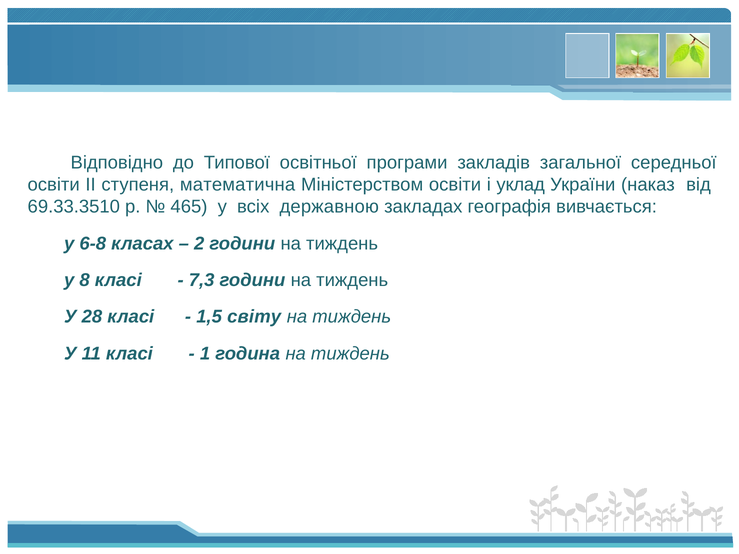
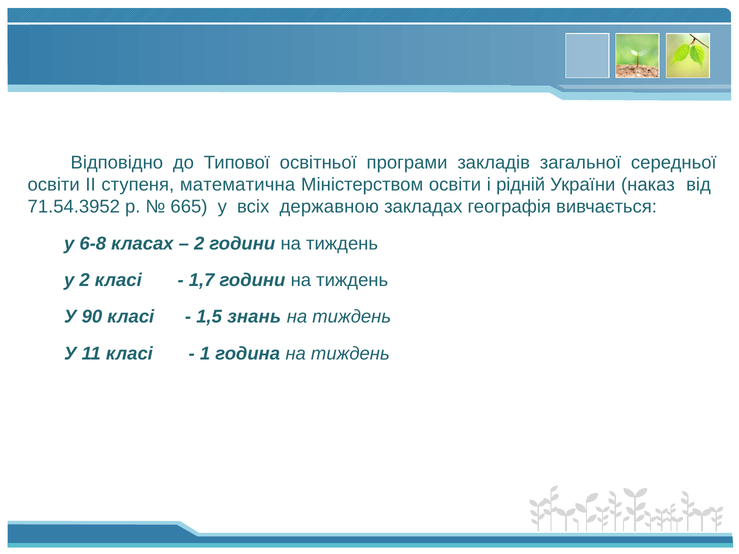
уклад: уклад -> рідній (521, 185)
69.33.3510: 69.33.3510 -> 71.54.3952 (74, 207)
465: 465 -> 665 (189, 207)
у 8: 8 -> 2 (85, 280)
7,3: 7,3 -> 1,7 (202, 280)
28: 28 -> 90 (92, 317)
світу: світу -> знань (254, 317)
